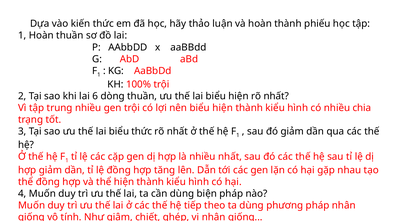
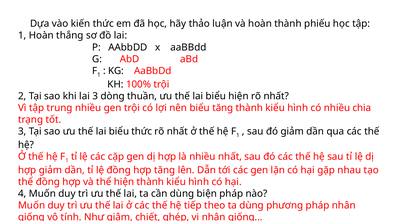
Hoàn thuần: thuần -> thắng (70, 36)
lai 6: 6 -> 3 (95, 96)
nên biểu hiện: hiện -> tăng (223, 108)
